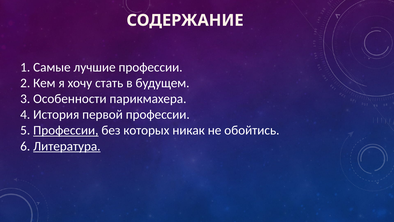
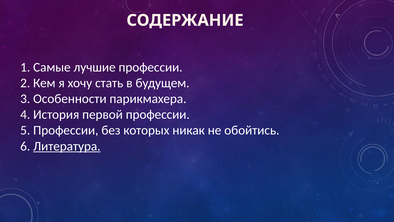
Профессии underline: present -> none (66, 130)
